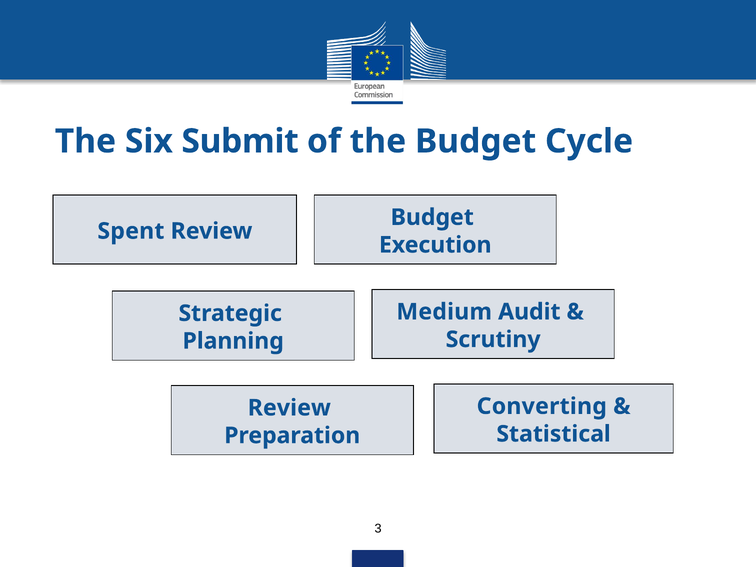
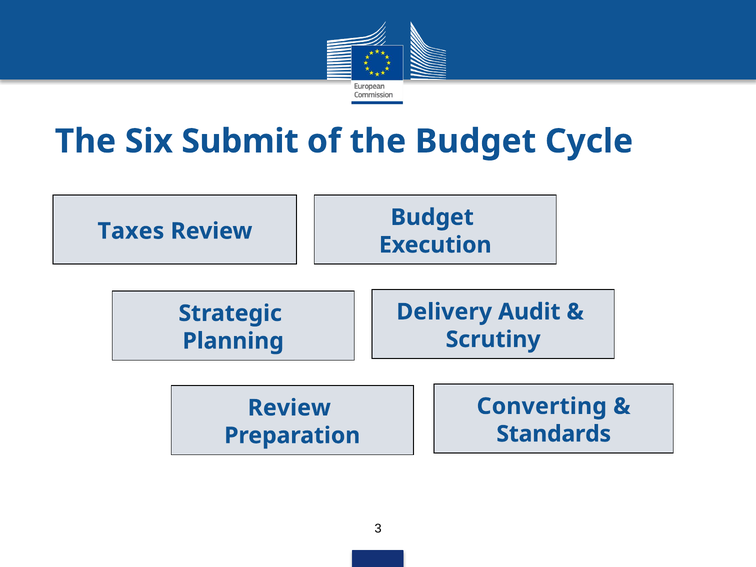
Spent: Spent -> Taxes (131, 231)
Medium: Medium -> Delivery (444, 312)
Statistical: Statistical -> Standards (554, 434)
